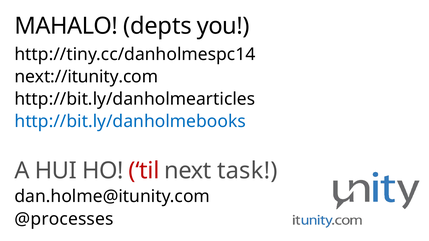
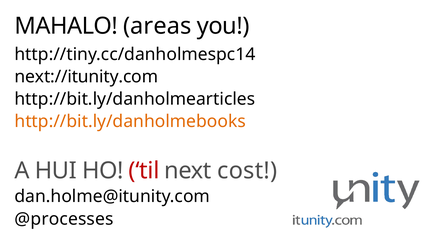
depts: depts -> areas (157, 26)
http://bit.ly/danholmebooks colour: blue -> orange (130, 122)
task: task -> cost (247, 171)
